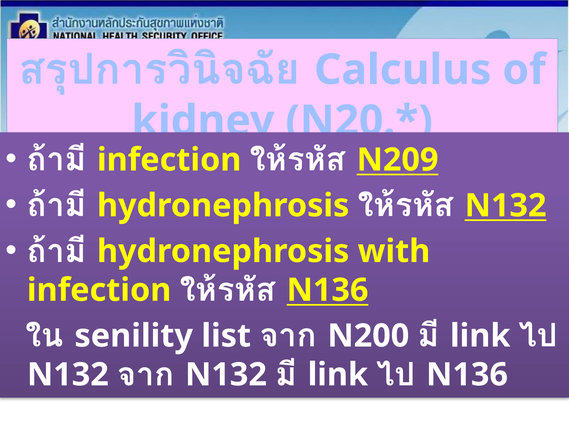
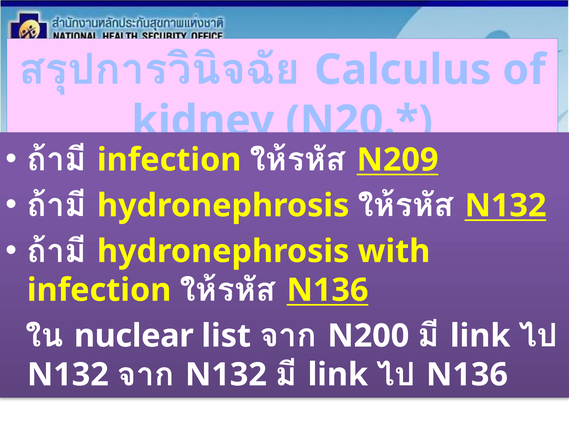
senility: senility -> nuclear (134, 336)
